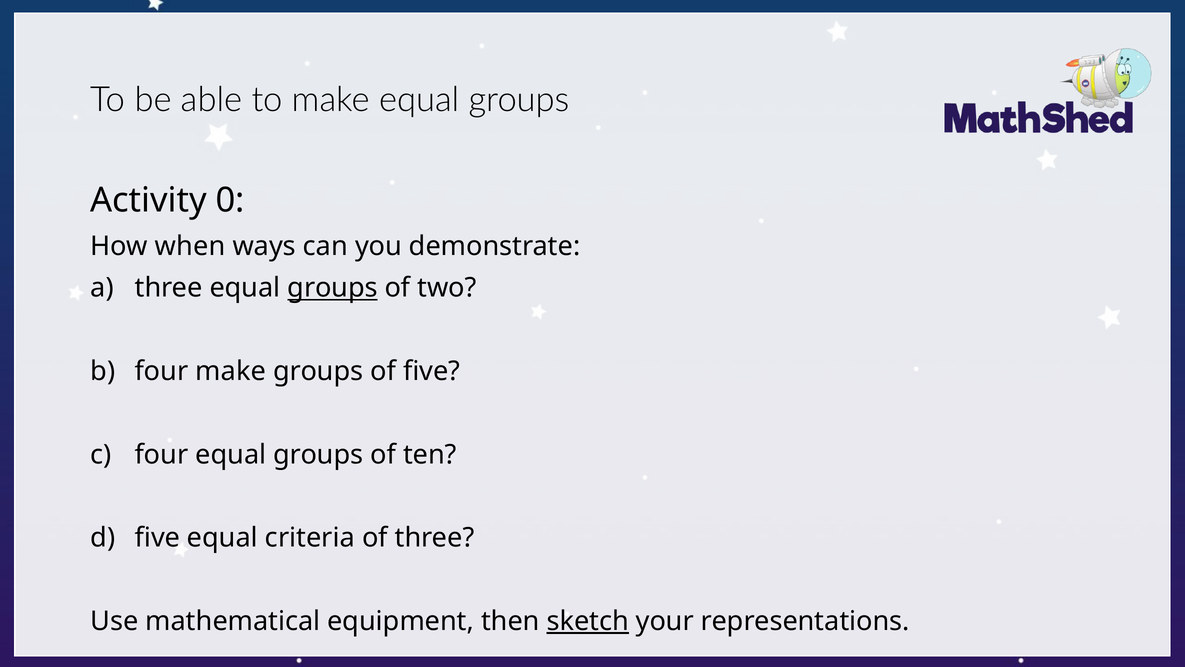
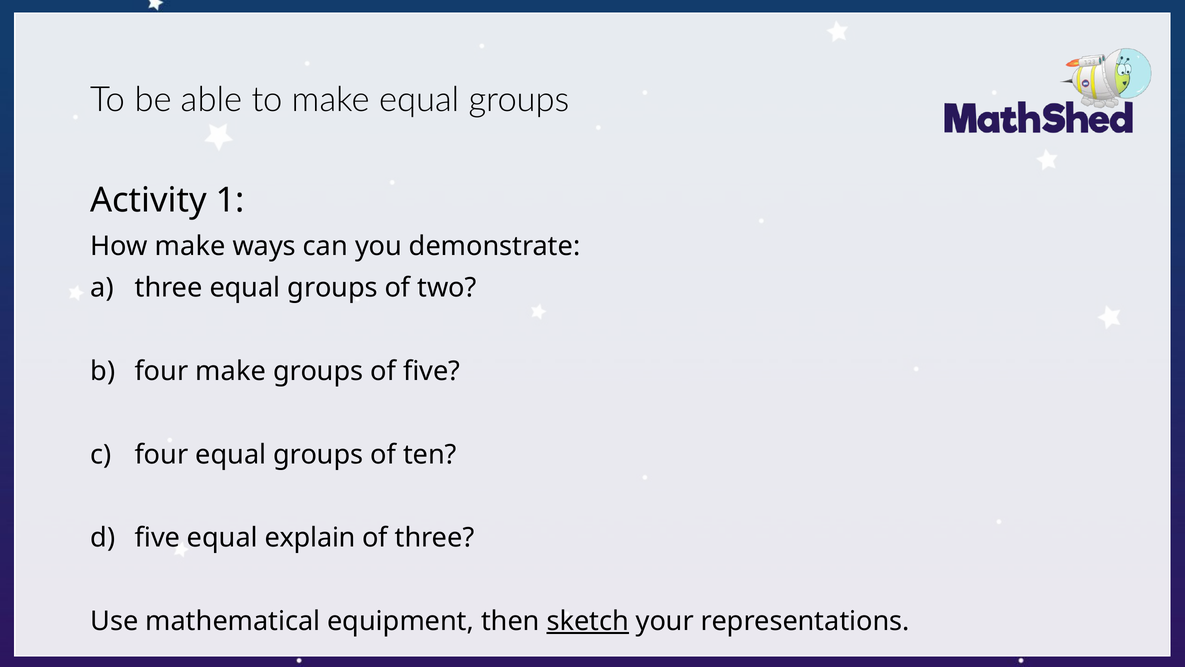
0: 0 -> 1 (230, 200)
How when: when -> make (190, 246)
groups underline: present -> none (333, 288)
criteria: criteria -> explain (310, 538)
